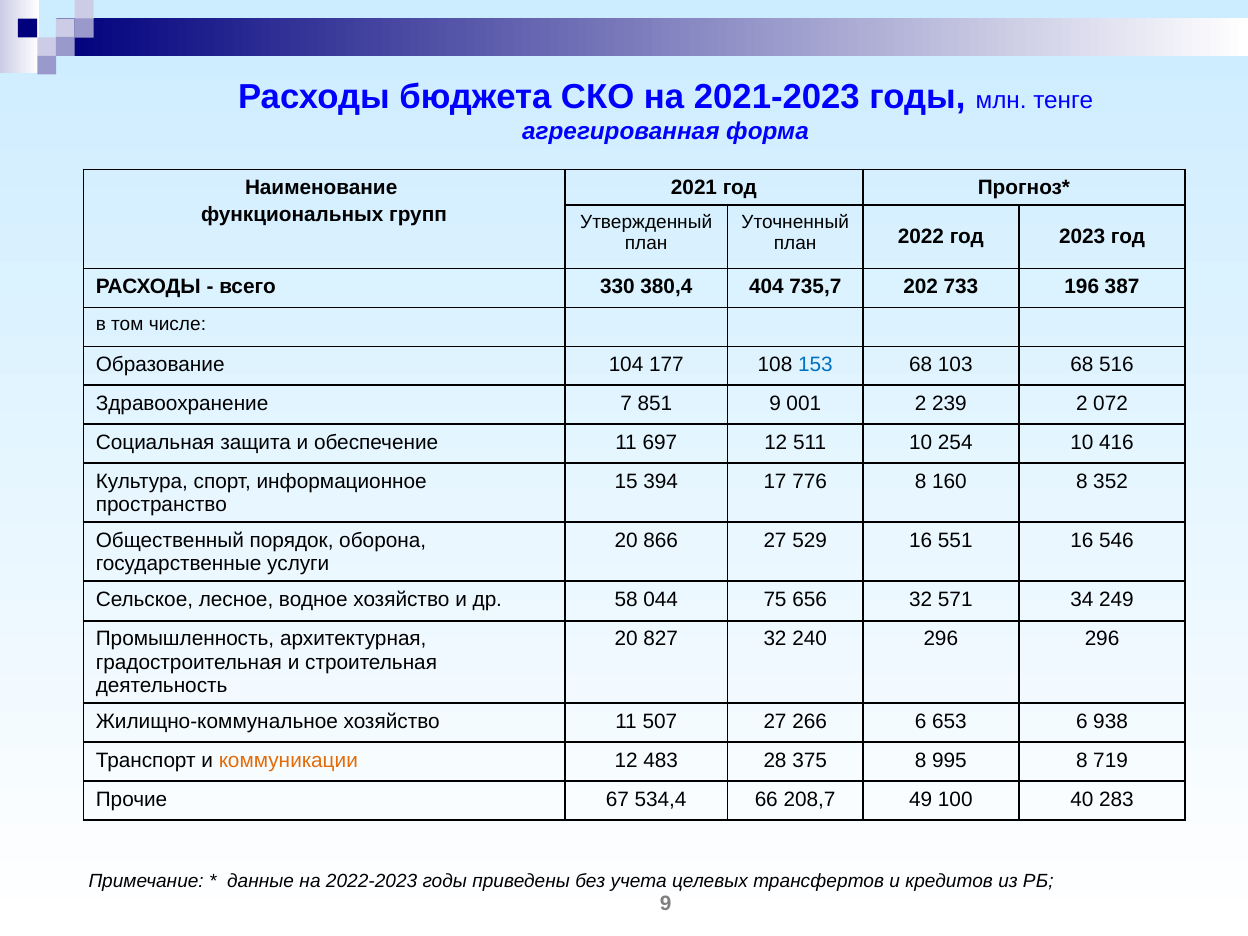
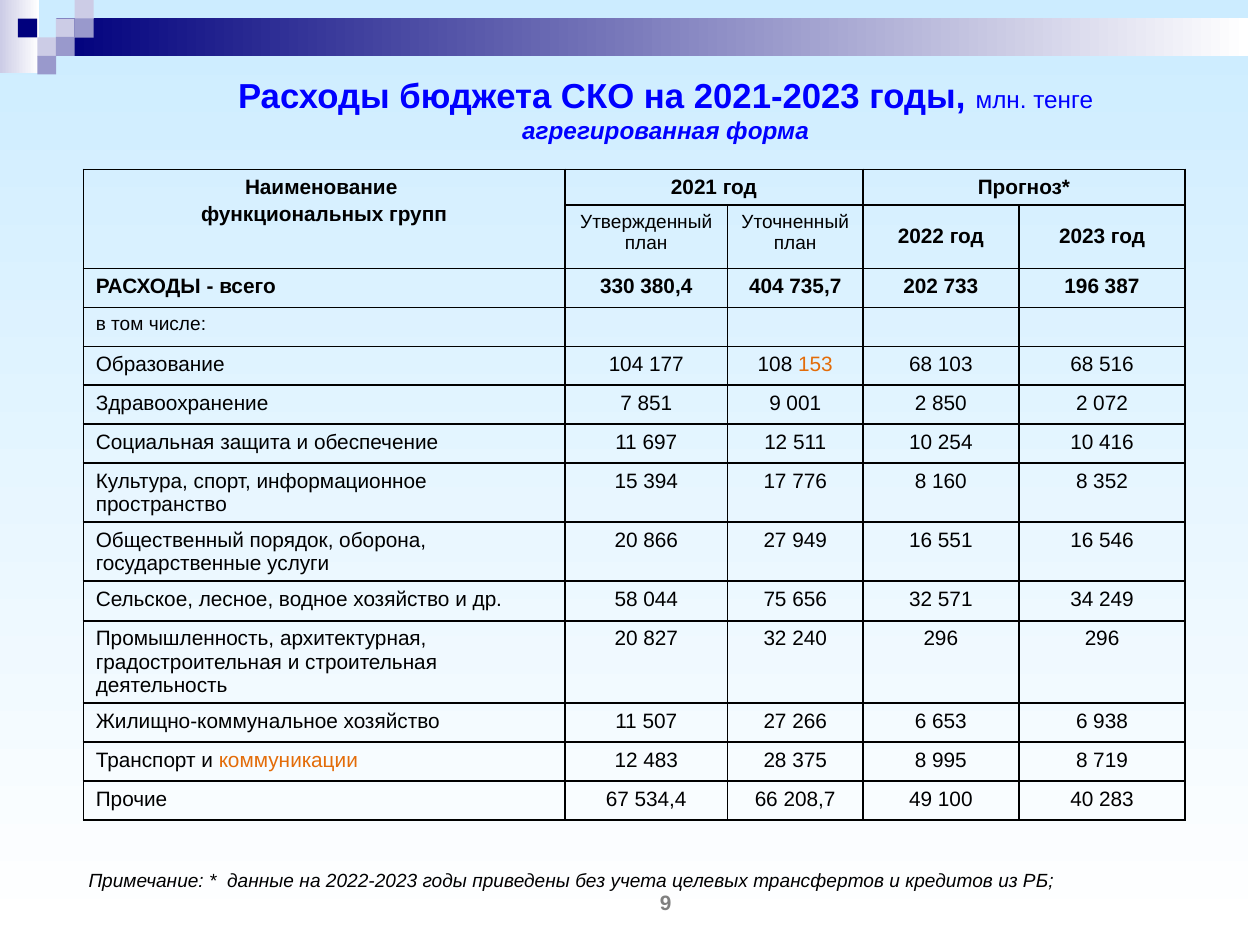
153 colour: blue -> orange (815, 364)
239: 239 -> 850 (949, 403)
529: 529 -> 949 (810, 540)
